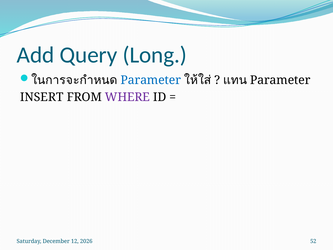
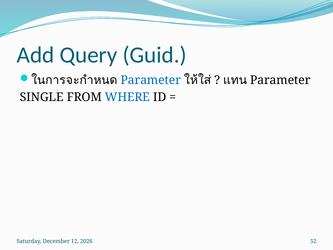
Long: Long -> Guid (155, 55)
INSERT: INSERT -> SINGLE (42, 97)
WHERE colour: purple -> blue (127, 97)
